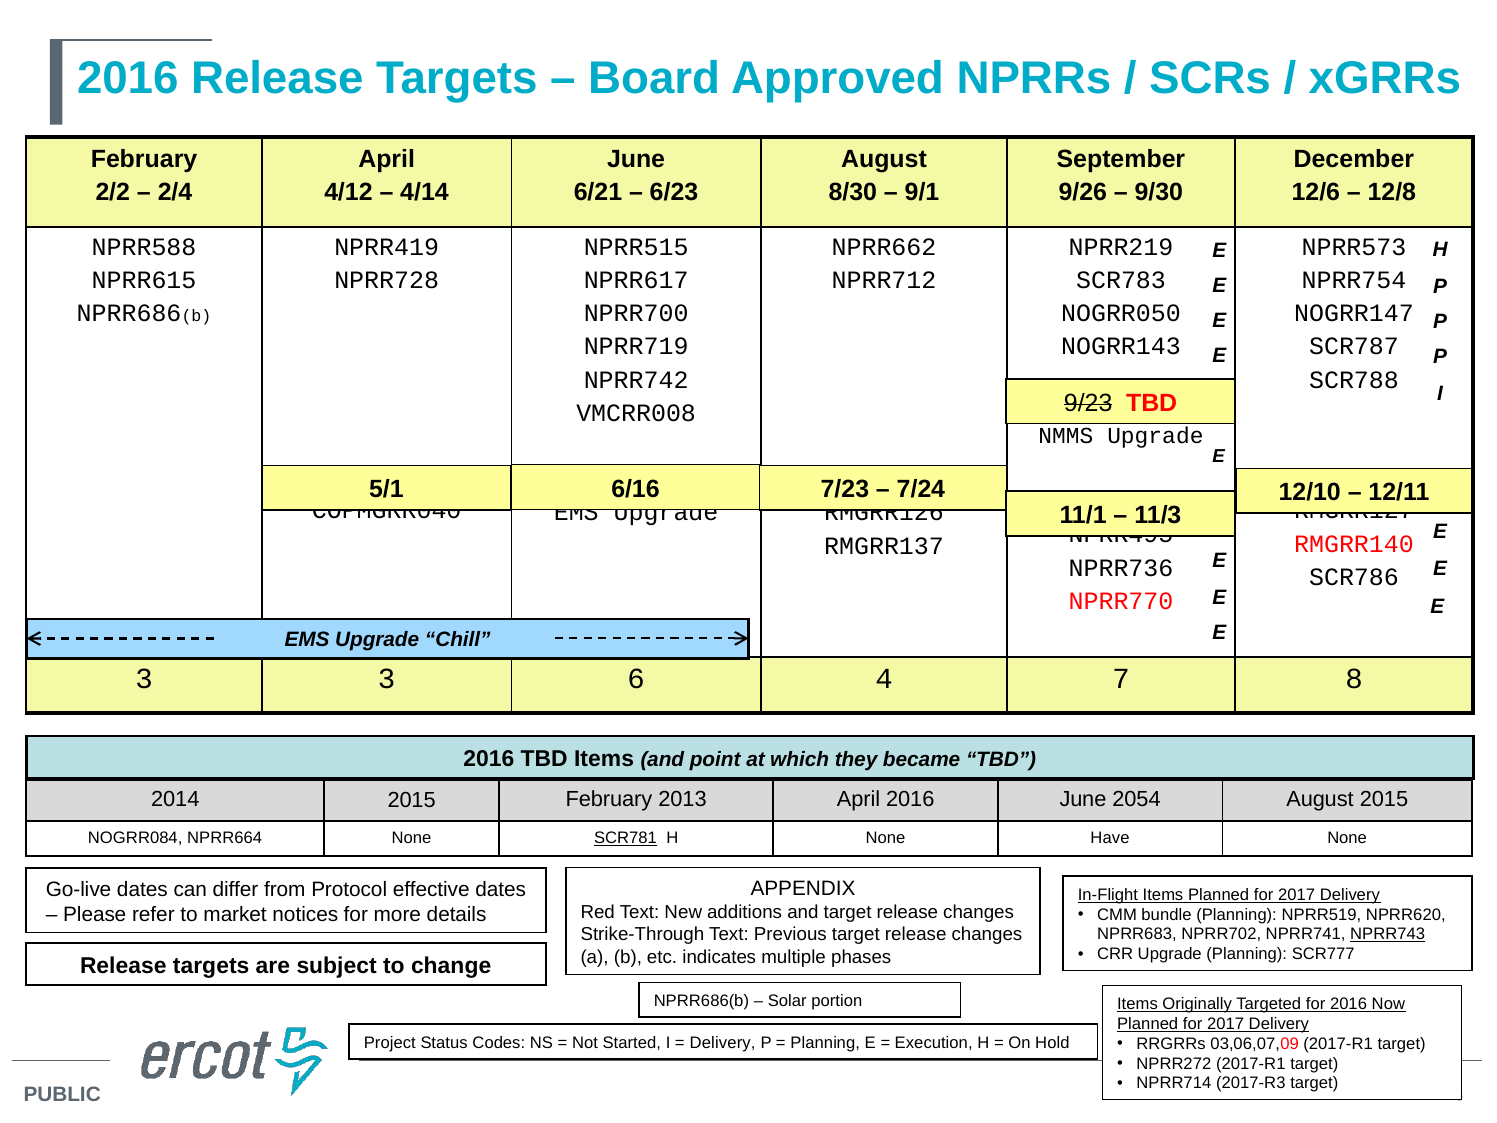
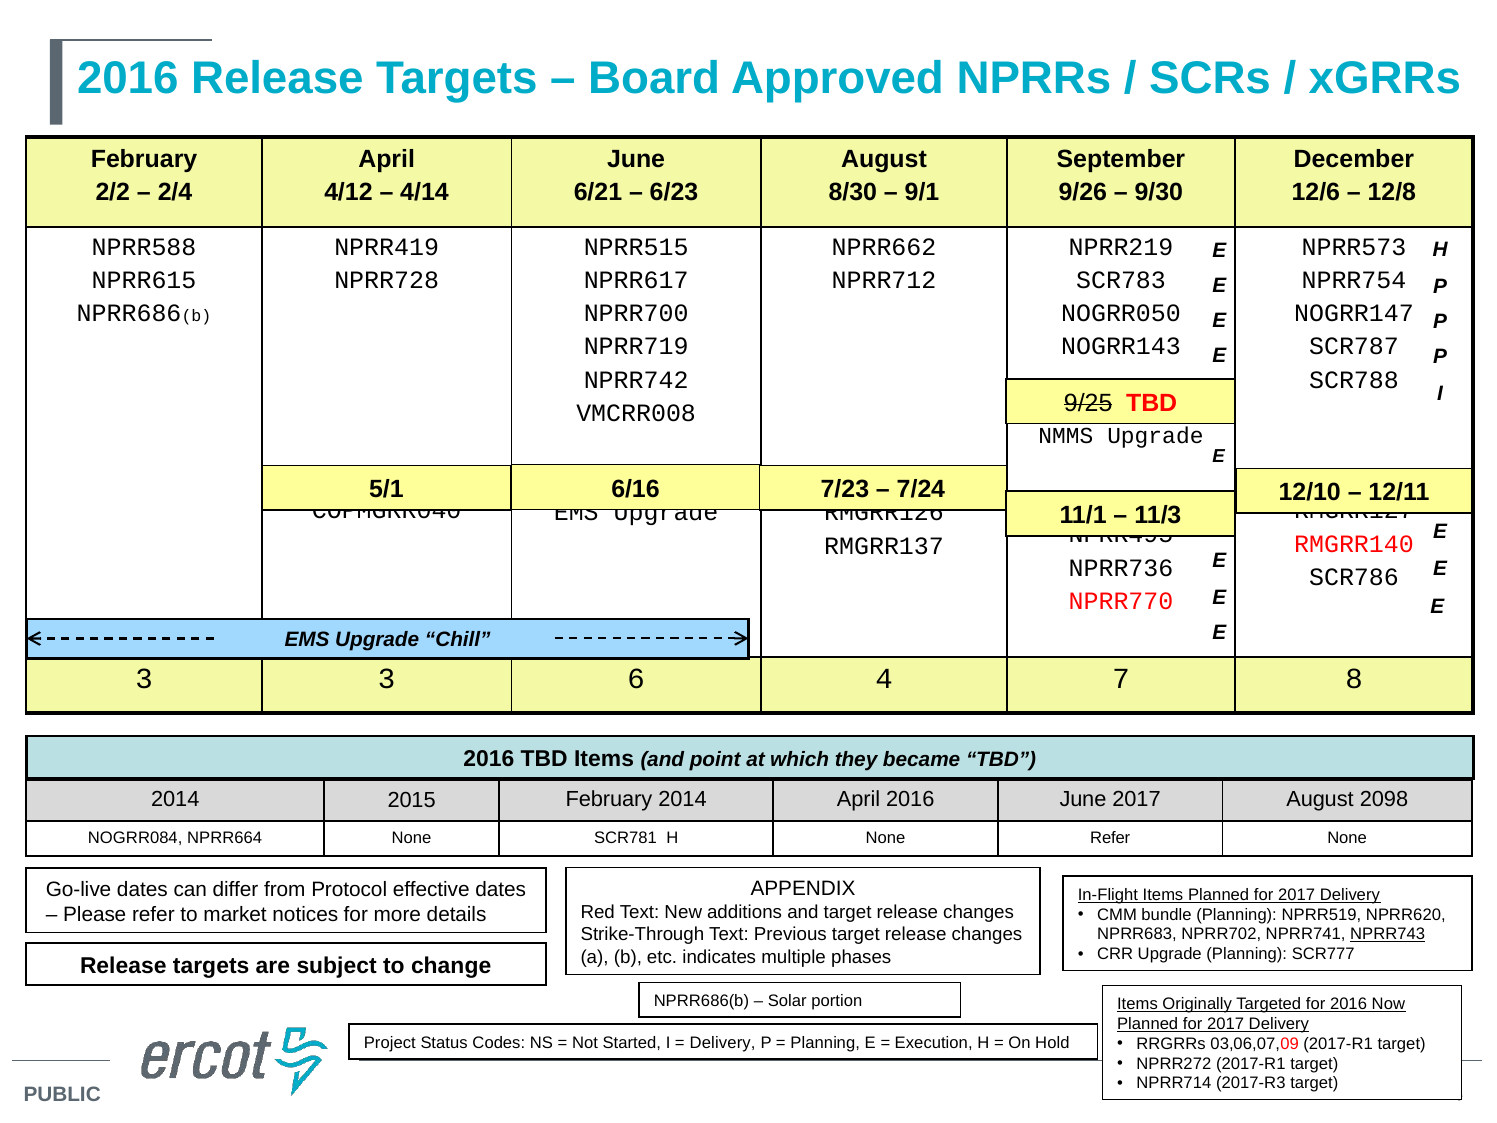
9/23: 9/23 -> 9/25 (1088, 403)
February 2013: 2013 -> 2014 (683, 799)
June 2054: 2054 -> 2017 (1137, 799)
August 2015: 2015 -> 2098 (1384, 799)
SCR781 underline: present -> none (625, 838)
None Have: Have -> Refer (1110, 838)
